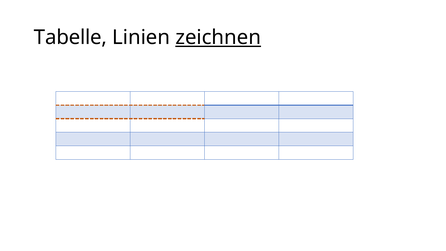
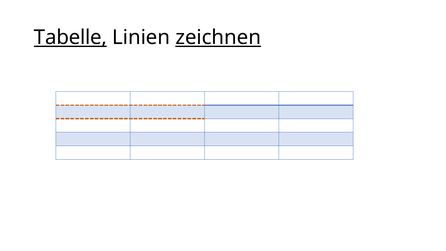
Tabelle underline: none -> present (70, 37)
